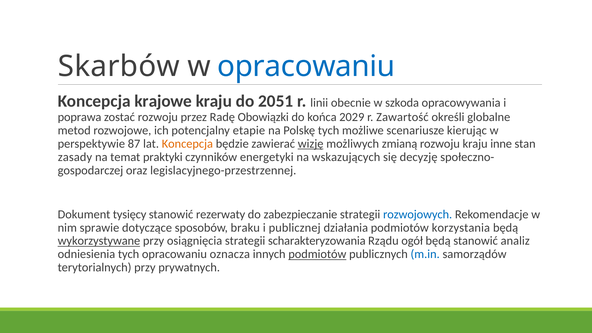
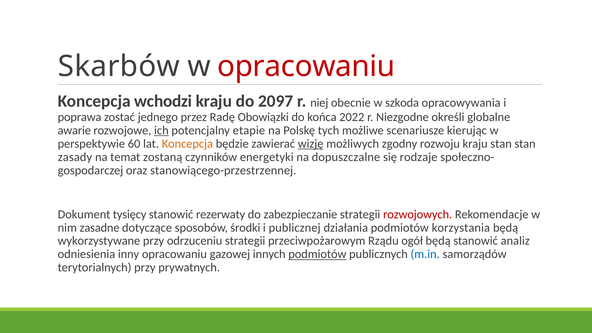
opracowaniu colour: blue -> red (306, 66)
krajowe: krajowe -> wchodzi (163, 101)
2051: 2051 -> 2097 (276, 101)
linii: linii -> niej (319, 103)
zostać rozwoju: rozwoju -> jednego (158, 117)
2029: 2029 -> 2022 (352, 117)
Zawartość: Zawartość -> Niezgodne (402, 117)
metod: metod -> awarie (74, 130)
ich underline: none -> present (161, 130)
87: 87 -> 60 (134, 144)
zmianą: zmianą -> zgodny (400, 144)
kraju inne: inne -> stan (501, 144)
praktyki: praktyki -> zostaną (163, 157)
wskazujących: wskazujących -> dopuszczalne (346, 157)
decyzję: decyzję -> rodzaje (419, 157)
legislacyjnego-przestrzennej: legislacyjnego-przestrzennej -> stanowiącego-przestrzennej (223, 170)
rozwojowych colour: blue -> red (418, 214)
sprawie: sprawie -> zasadne (100, 228)
braku: braku -> środki (245, 228)
wykorzystywane underline: present -> none (99, 241)
osiągnięcia: osiągnięcia -> odrzuceniu (195, 241)
scharakteryzowania: scharakteryzowania -> przeciwpożarowym (317, 241)
odniesienia tych: tych -> inny (129, 254)
oznacza: oznacza -> gazowej (230, 254)
